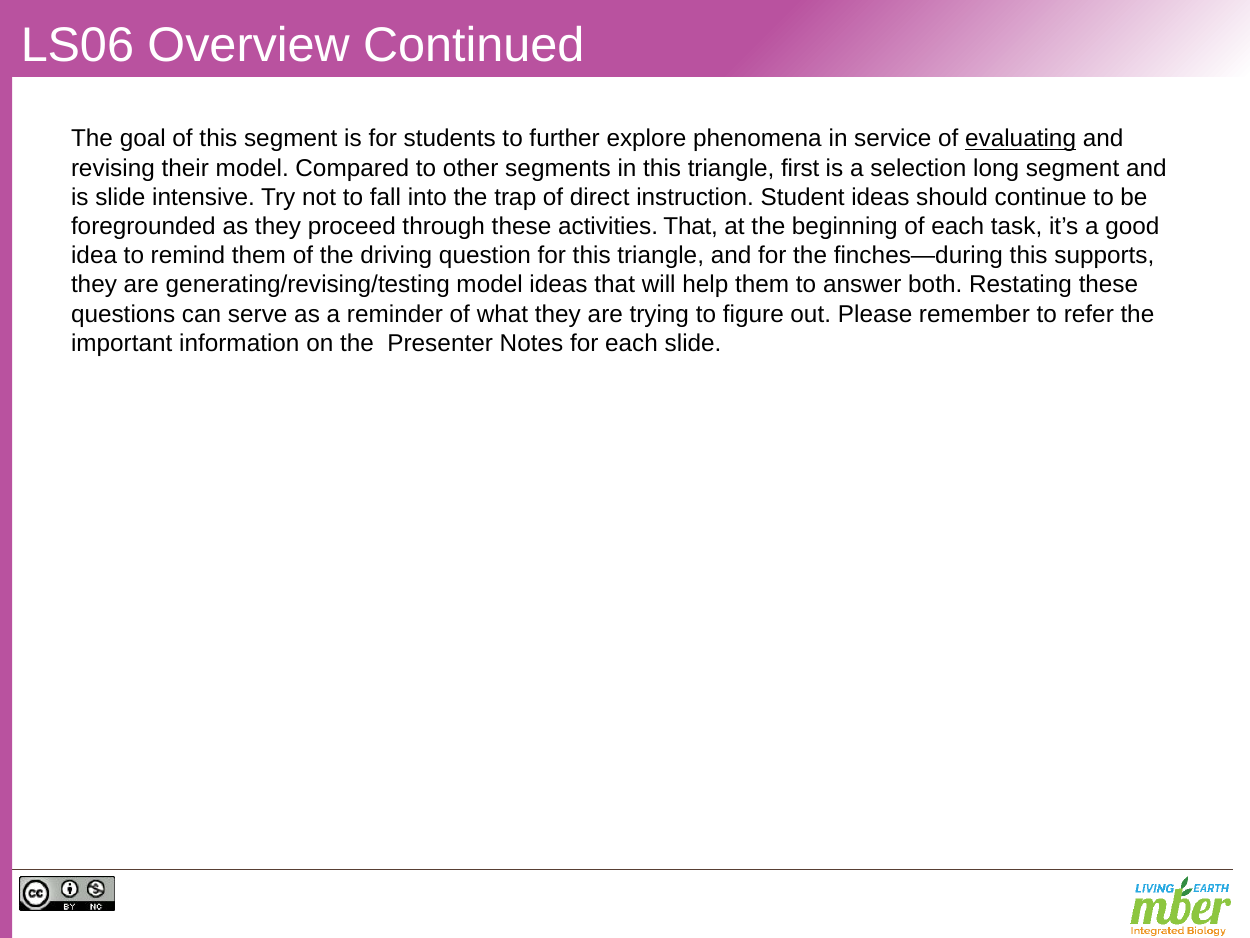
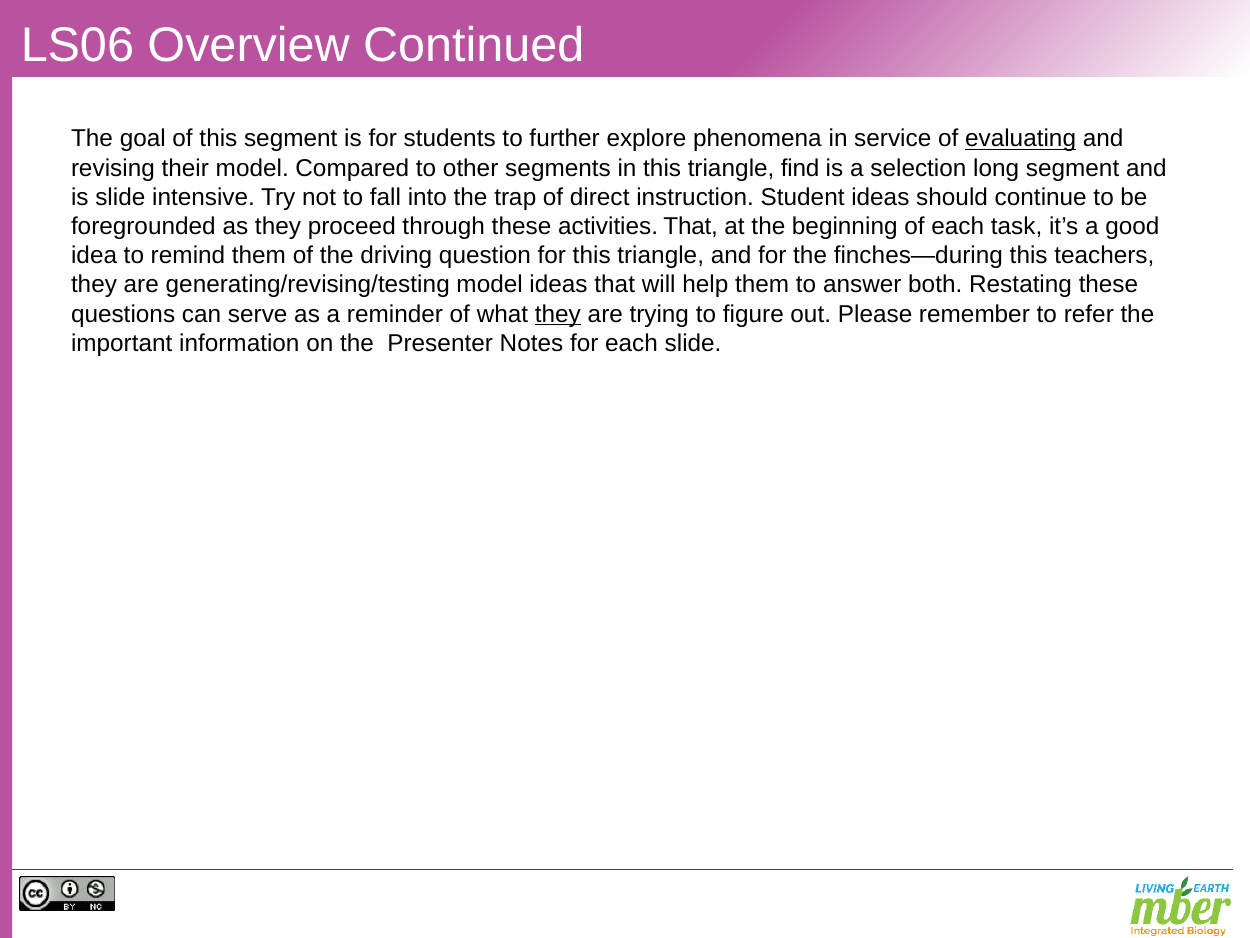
first: first -> find (800, 168)
supports: supports -> teachers (1104, 256)
they underline: none -> present (558, 314)
